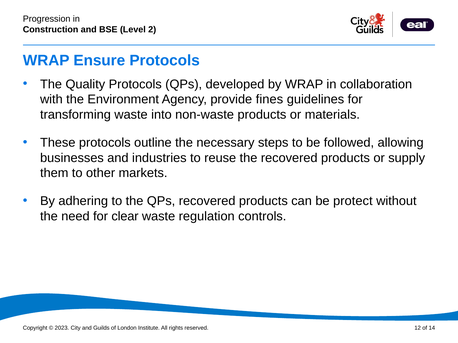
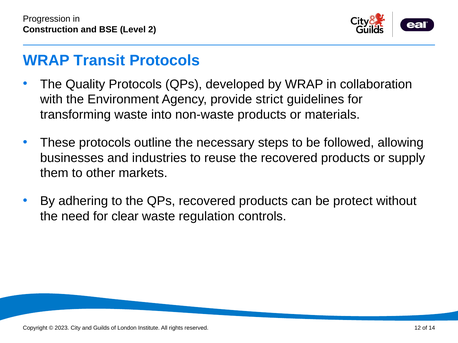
Ensure: Ensure -> Transit (99, 61)
fines: fines -> strict (269, 100)
